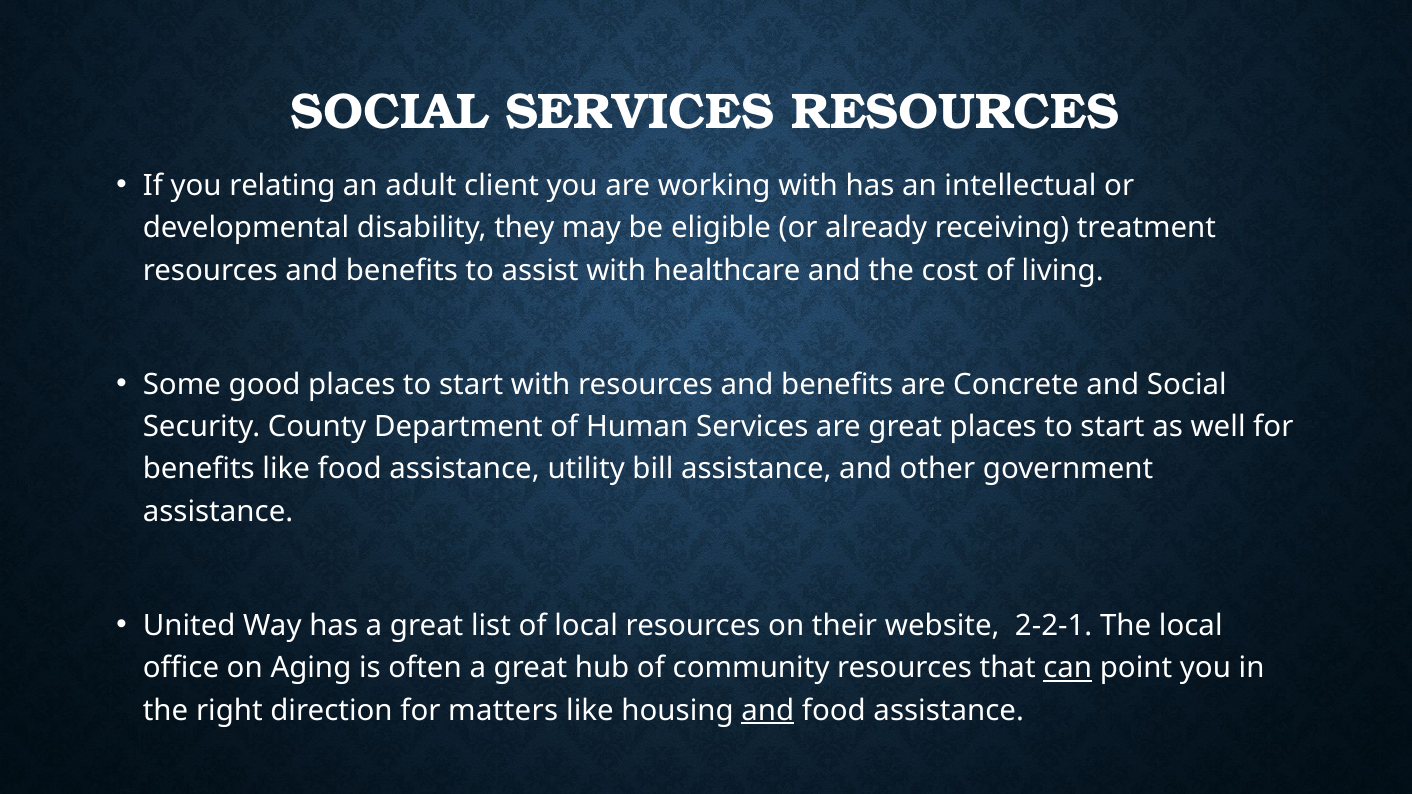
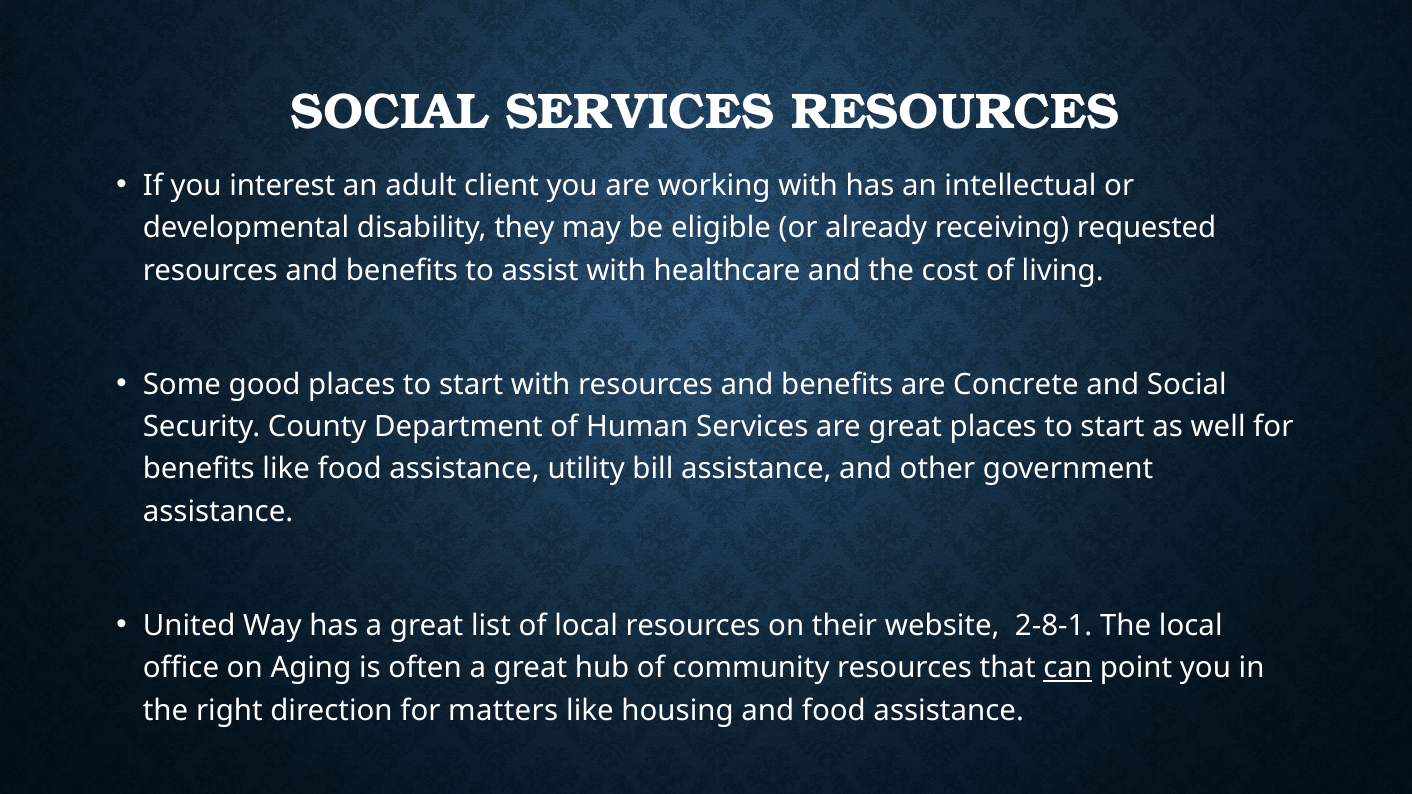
relating: relating -> interest (282, 186)
treatment: treatment -> requested (1146, 228)
2-2-1: 2-2-1 -> 2-8-1 (1054, 626)
and underline: present -> none (768, 711)
